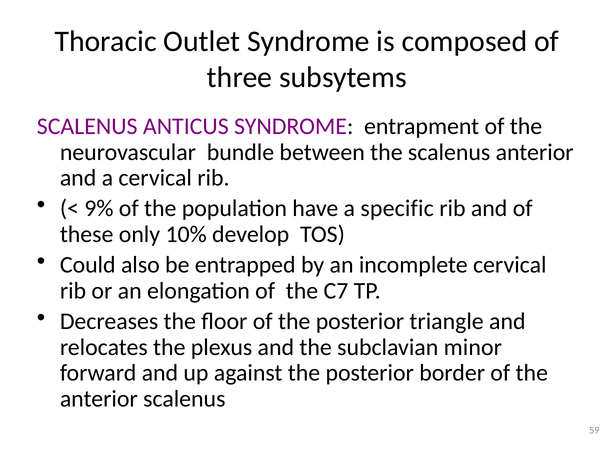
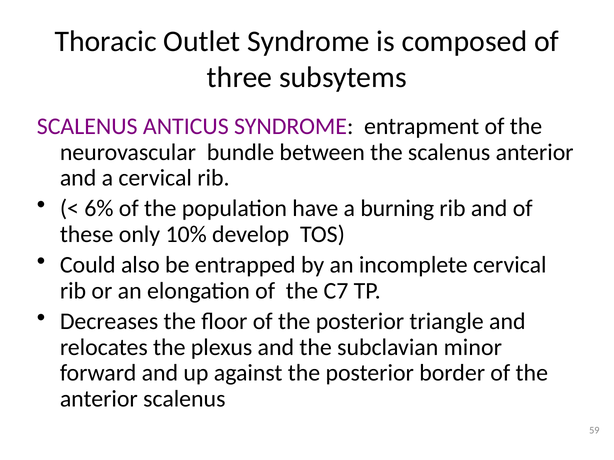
9%: 9% -> 6% (99, 209)
specific: specific -> burning (397, 209)
